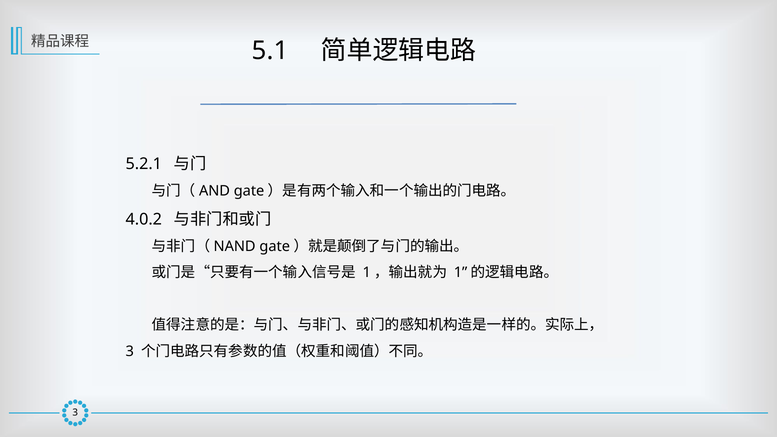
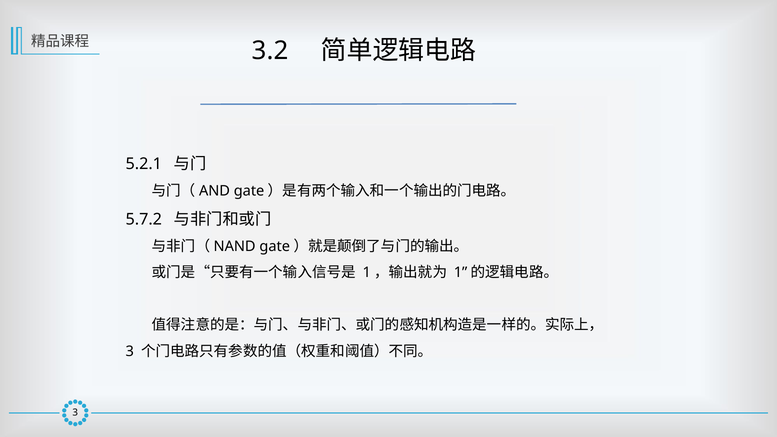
5.1: 5.1 -> 3.2 (270, 51)
4.0.2: 4.0.2 -> 5.7.2 (144, 219)
